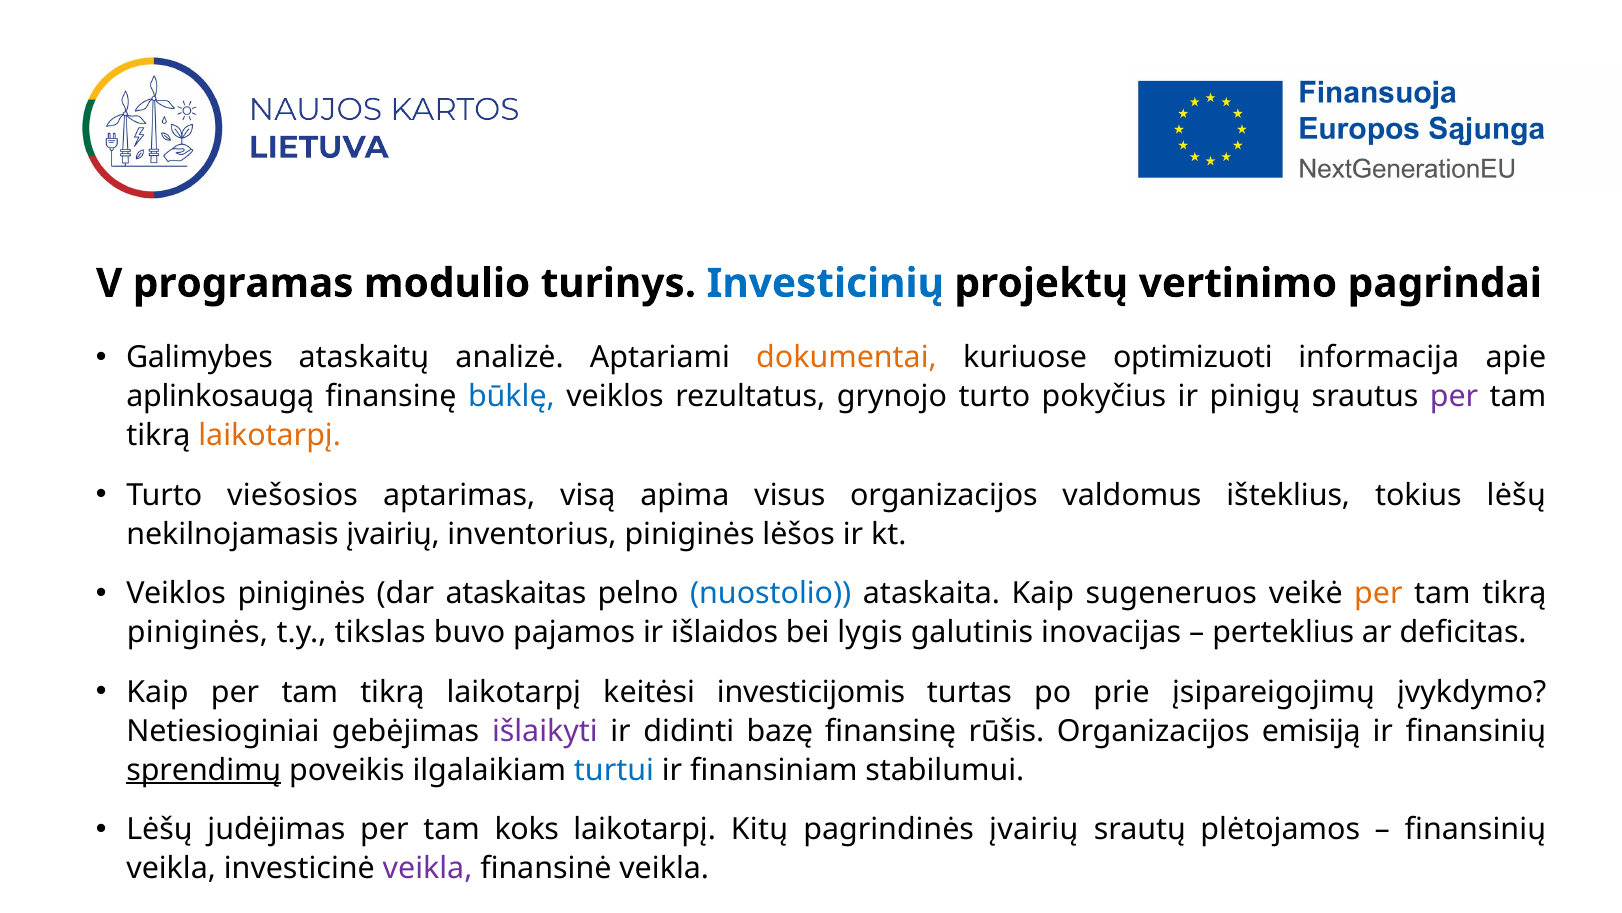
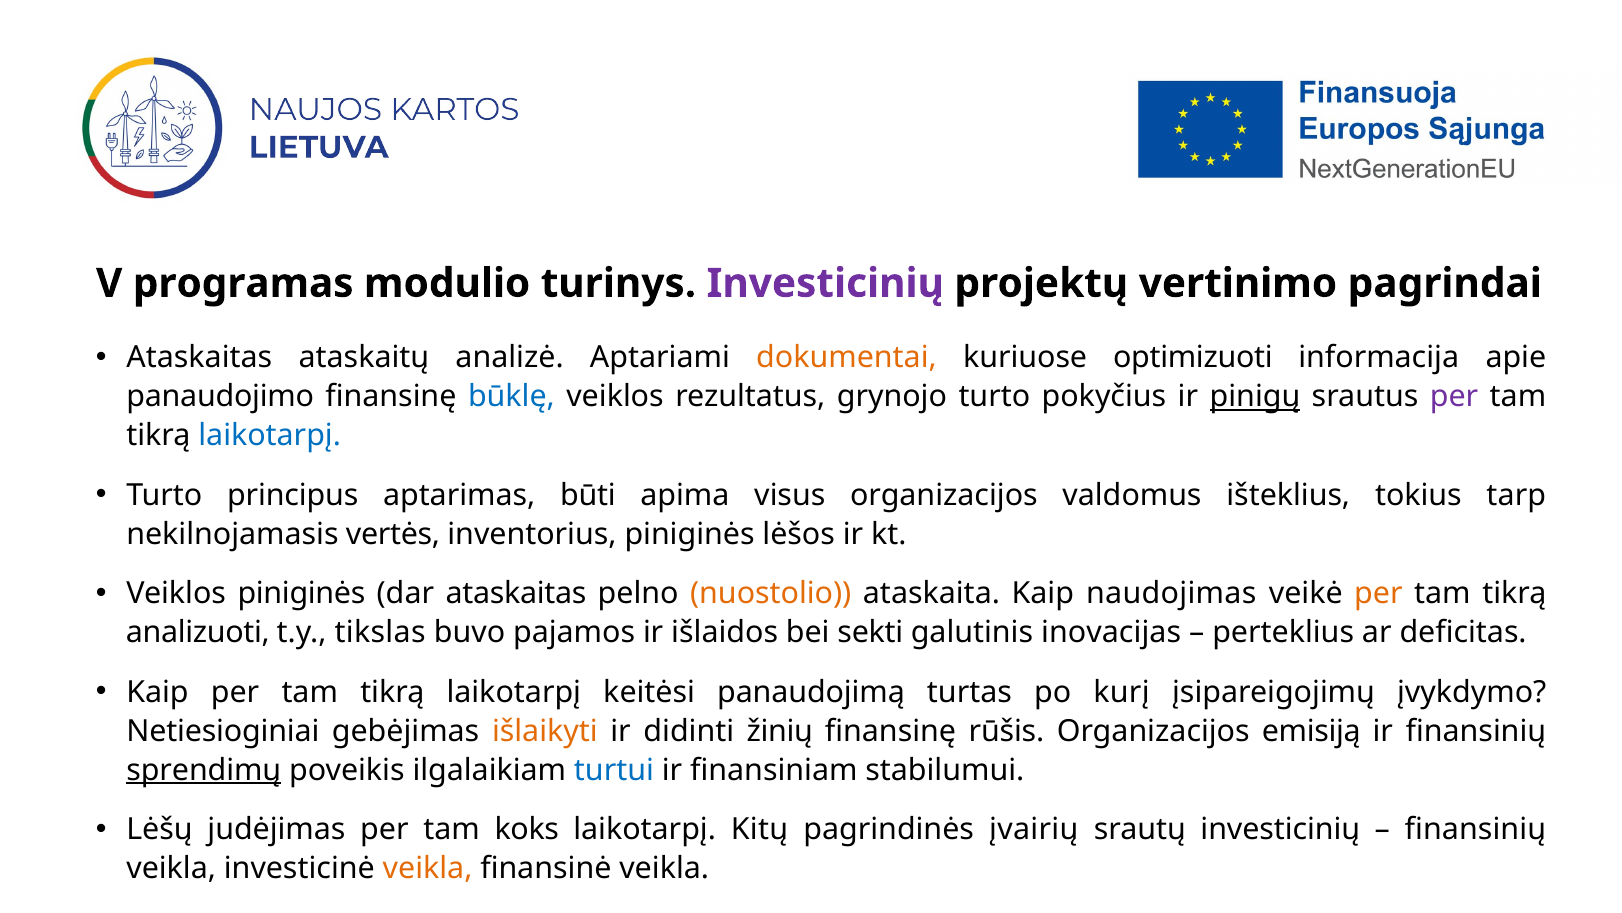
Investicinių colour: blue -> purple (825, 283)
Galimybes: Galimybes -> Ataskaitas (199, 357)
aplinkosaugą: aplinkosaugą -> panaudojimo (220, 397)
pinigų underline: none -> present (1255, 397)
laikotarpį colour: orange -> blue (270, 436)
viešosios: viešosios -> principus (293, 495)
visą: visą -> būti (588, 495)
tokius lėšų: lėšų -> tarp (1516, 495)
nekilnojamasis įvairių: įvairių -> vertės (393, 534)
nuostolio colour: blue -> orange (771, 593)
sugeneruos: sugeneruos -> naudojimas (1171, 593)
piniginės: piniginės -> analizuoti (198, 632)
lygis: lygis -> sekti (870, 632)
investicijomis: investicijomis -> panaudojimą (811, 692)
prie: prie -> kurį (1122, 692)
išlaikyti colour: purple -> orange (545, 731)
bazę: bazę -> žinių (780, 731)
srautų plėtojamos: plėtojamos -> investicinių (1280, 829)
veikla colour: purple -> orange (428, 868)
